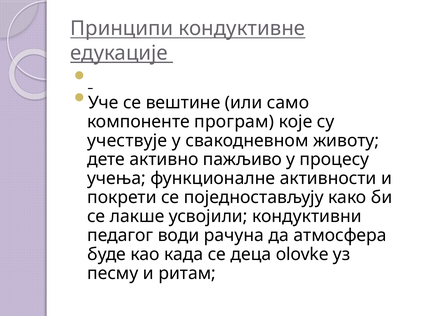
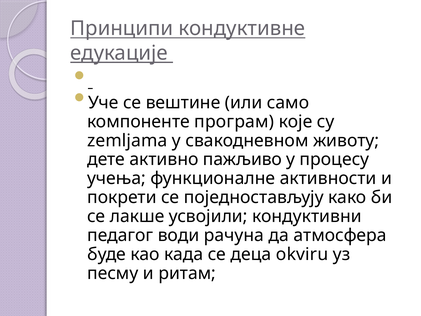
учествује: учествује -> zemljama (127, 140)
olovke: olovke -> okviru (302, 254)
